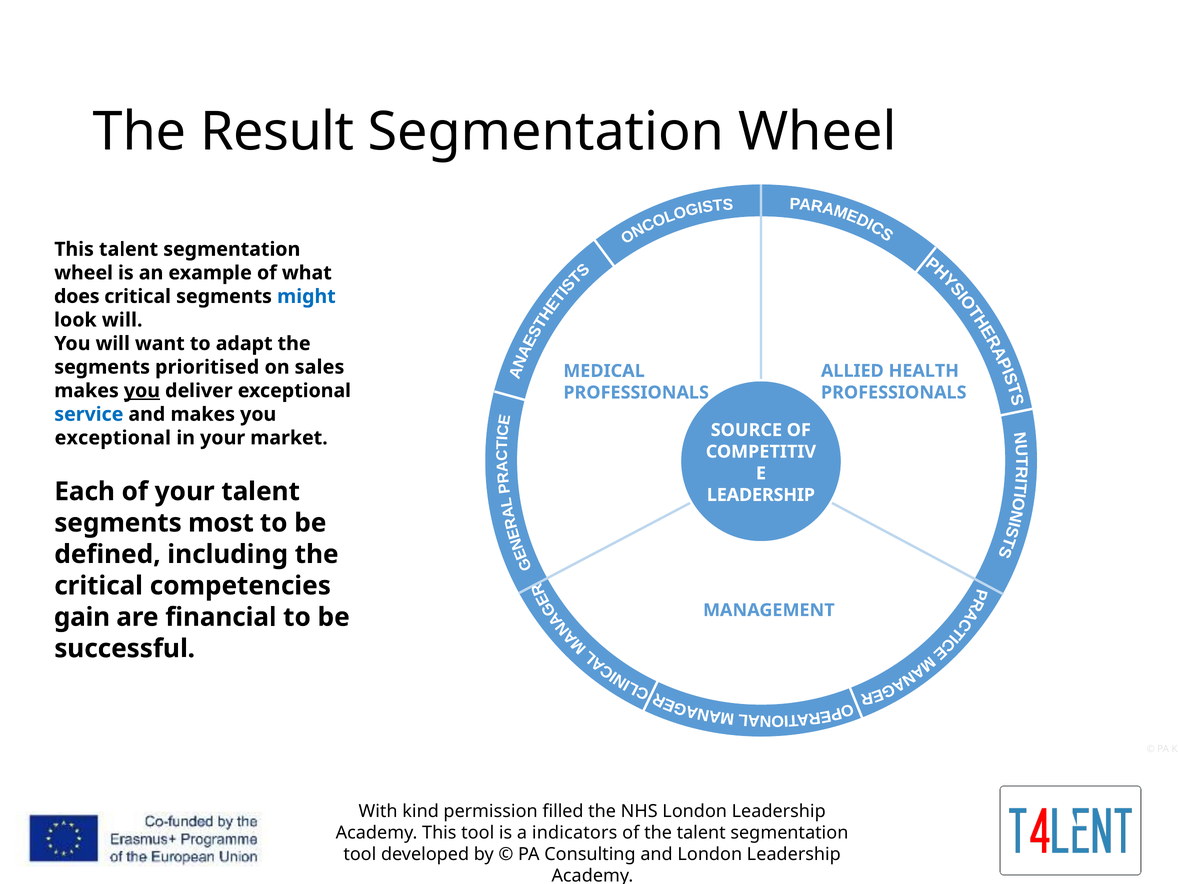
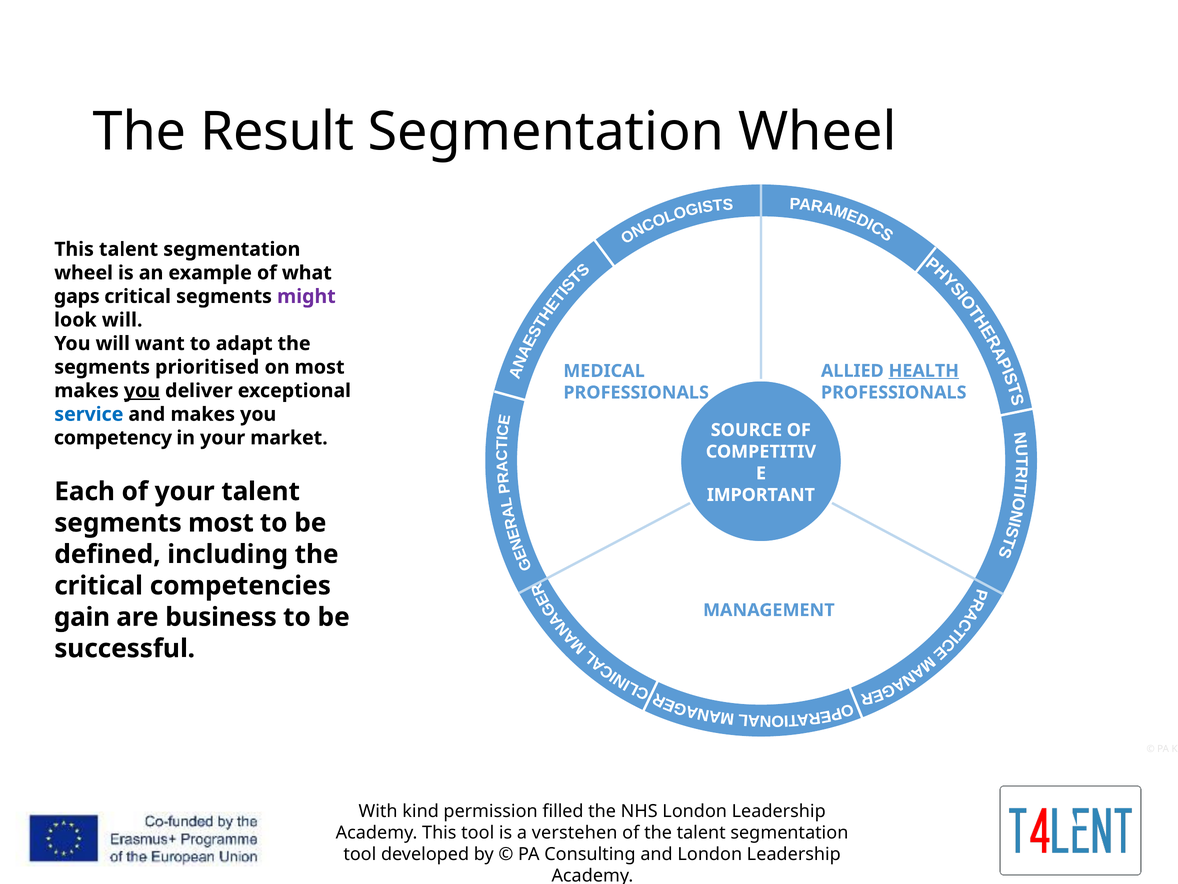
does: does -> gaps (77, 296)
might colour: blue -> purple (306, 296)
on sales: sales -> most (320, 367)
HEALTH underline: none -> present (924, 371)
exceptional: exceptional -> competency (113, 438)
LEADERSHIP: LEADERSHIP -> IMPORTANT (761, 495)
financial: financial -> business (221, 617)
indicators: indicators -> verstehen (575, 832)
